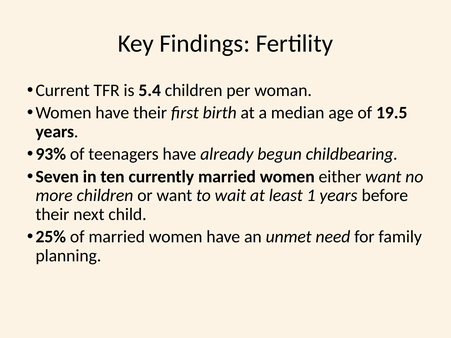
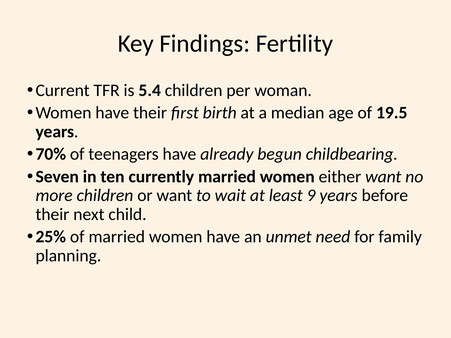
93%: 93% -> 70% (51, 154)
1: 1 -> 9 (311, 196)
